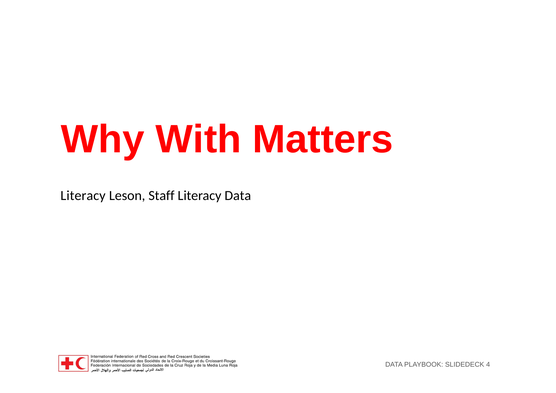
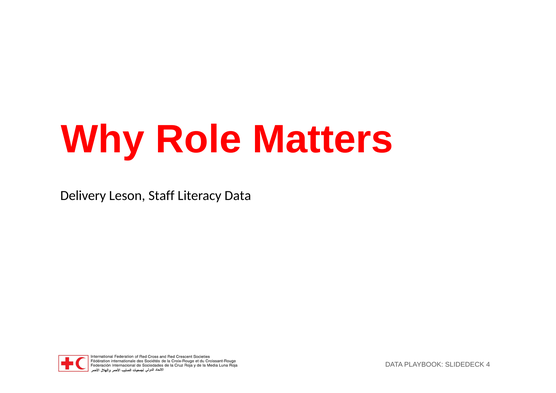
With: With -> Role (199, 140)
Literacy: Literacy -> Delivery (83, 196)
